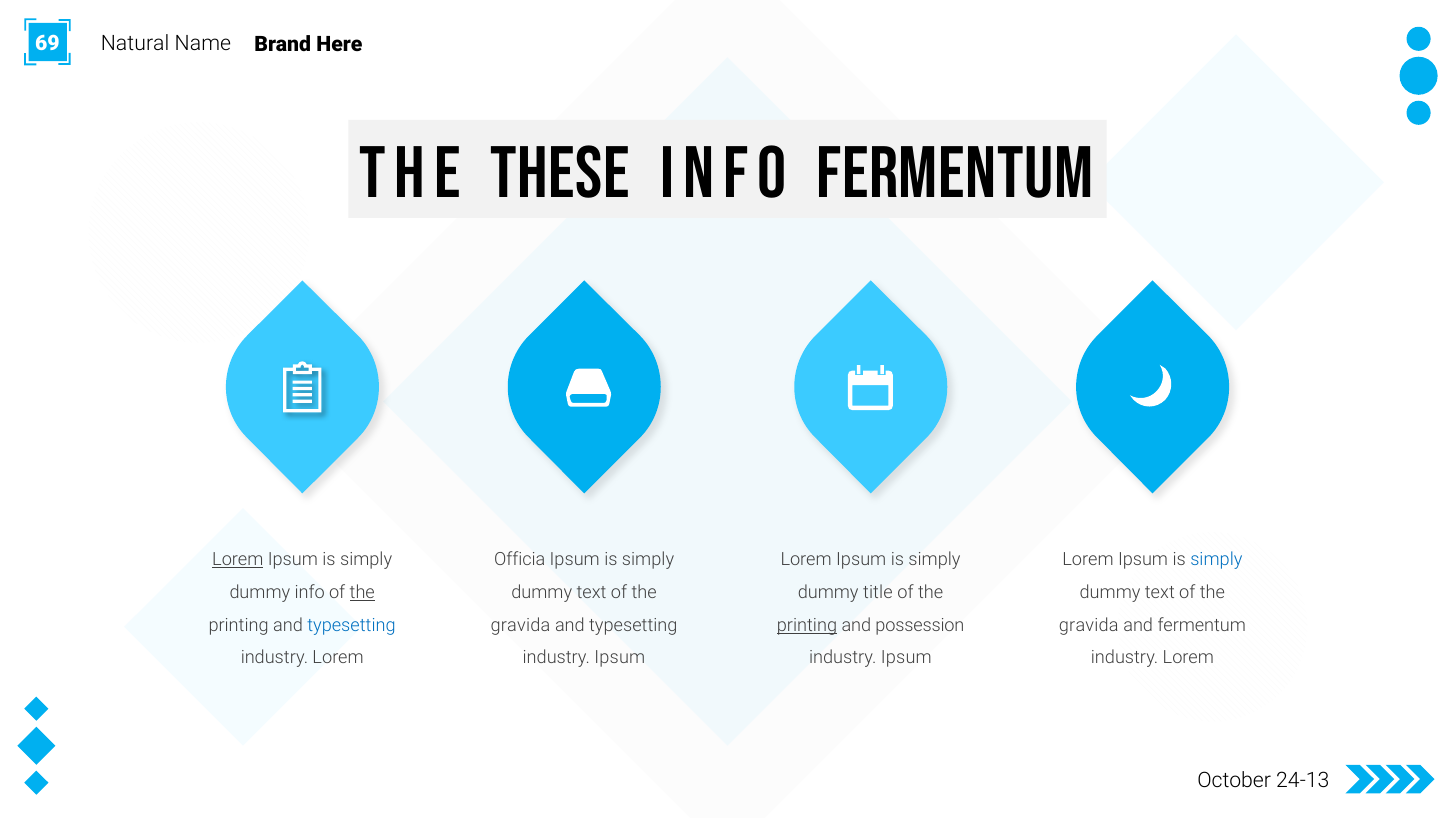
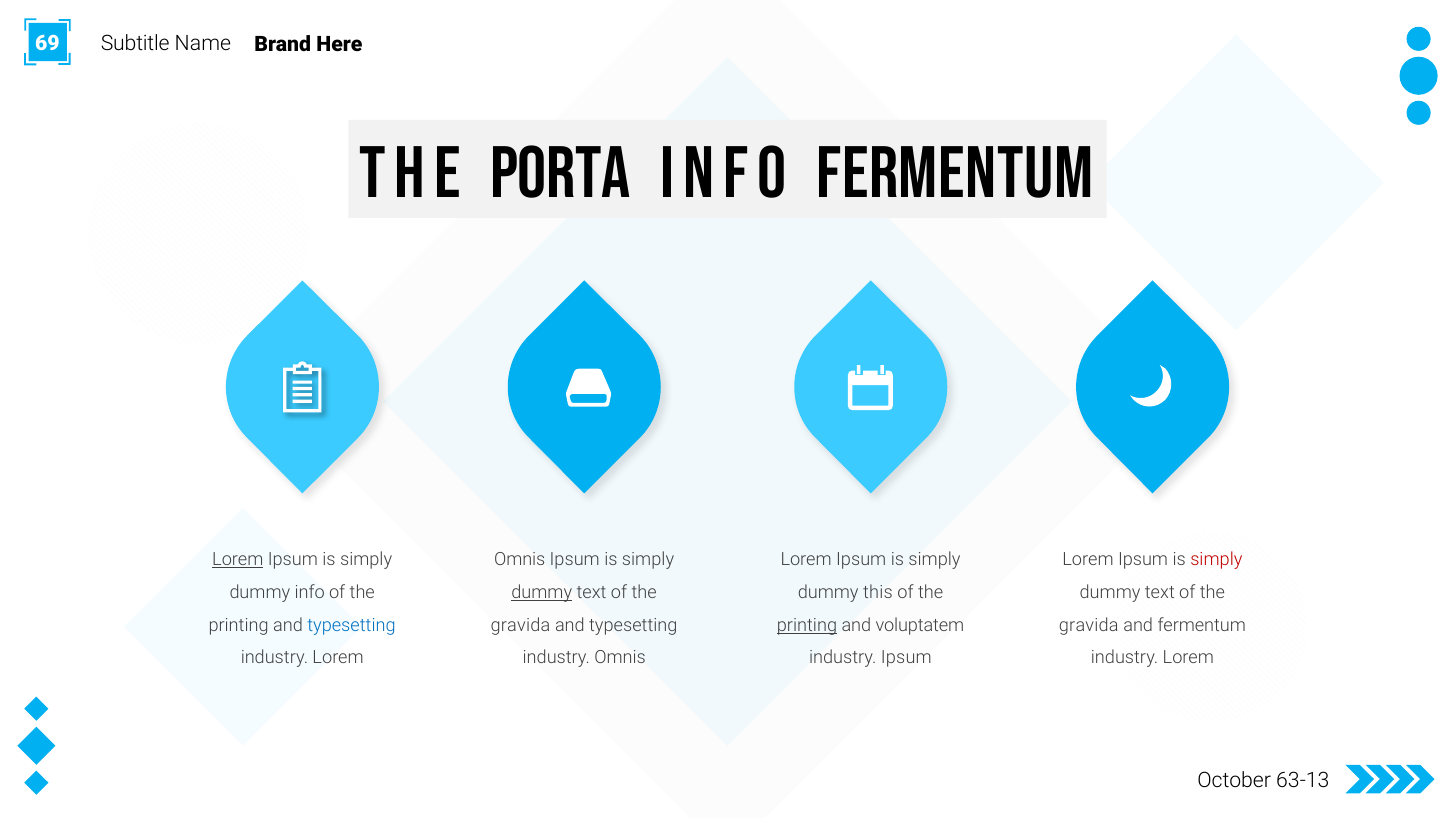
Natural: Natural -> Subtitle (135, 44)
these: these -> porta (561, 174)
Officia: Officia -> Omnis (520, 560)
simply colour: blue -> red (1216, 560)
the underline: present -> none (362, 593)
dummy underline: none -> present (542, 593)
title: title -> this (878, 593)
possession: possession -> voluptatem (920, 626)
Ipsum: Ipsum -> Omnis (620, 658)
24-13: 24-13 -> 63-13 (1303, 781)
